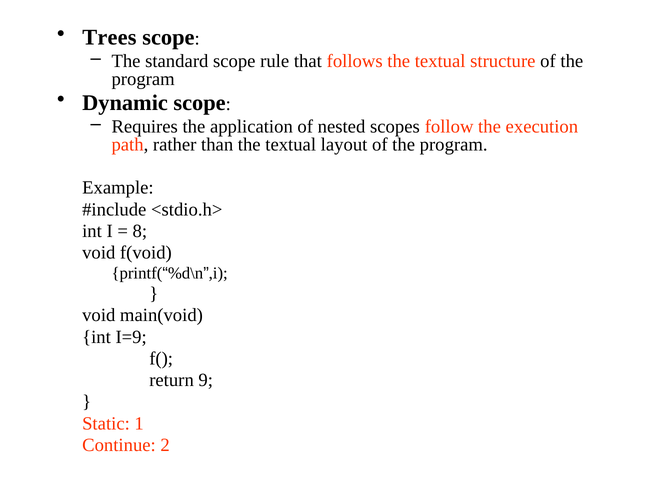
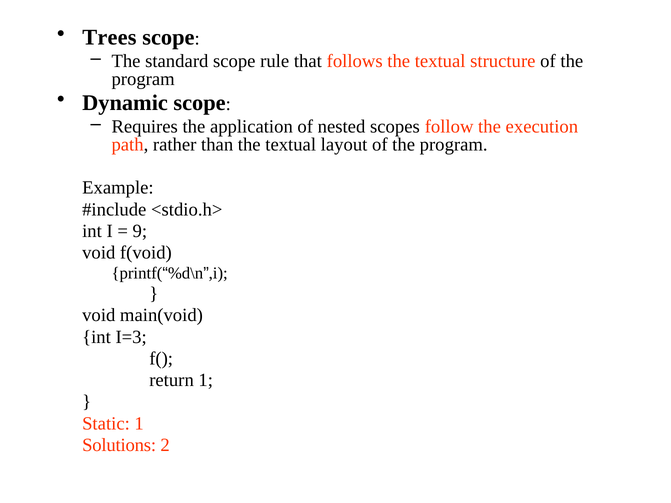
8: 8 -> 9 (140, 231)
I=9: I=9 -> I=3 (131, 337)
return 9: 9 -> 1 (206, 380)
Continue: Continue -> Solutions (119, 445)
